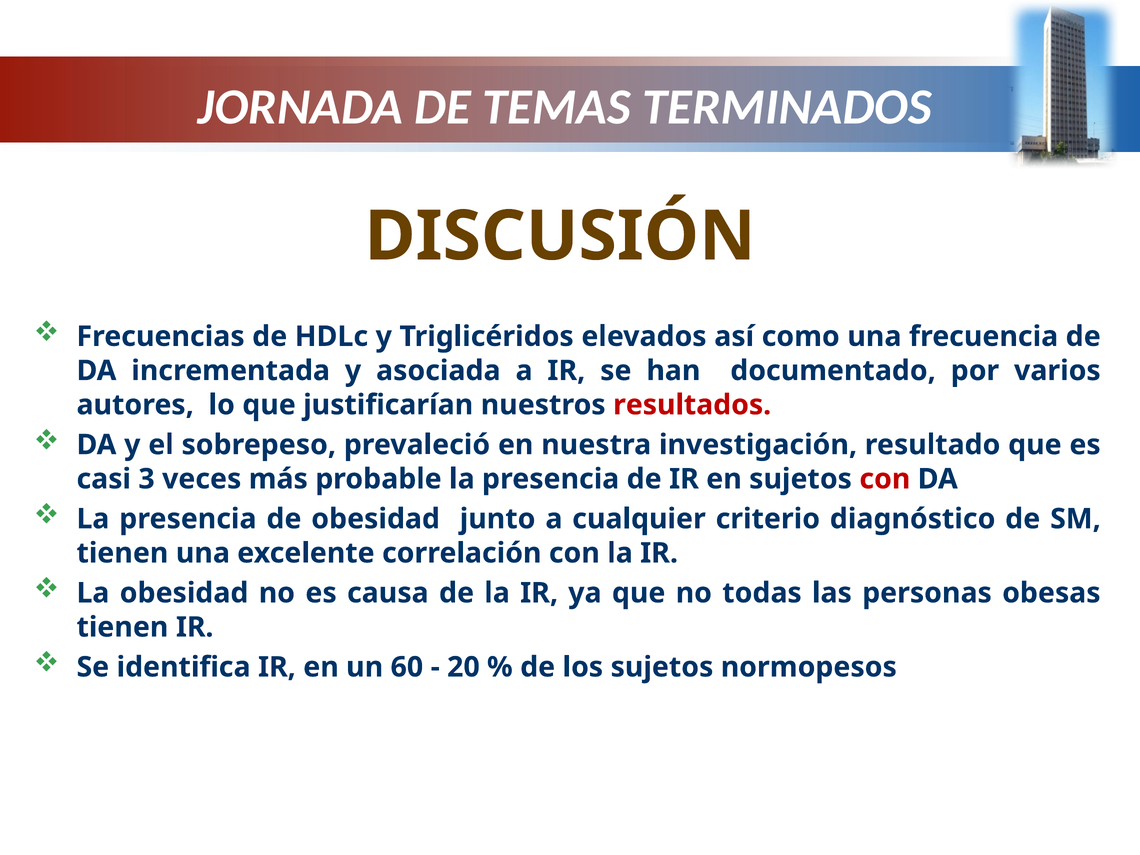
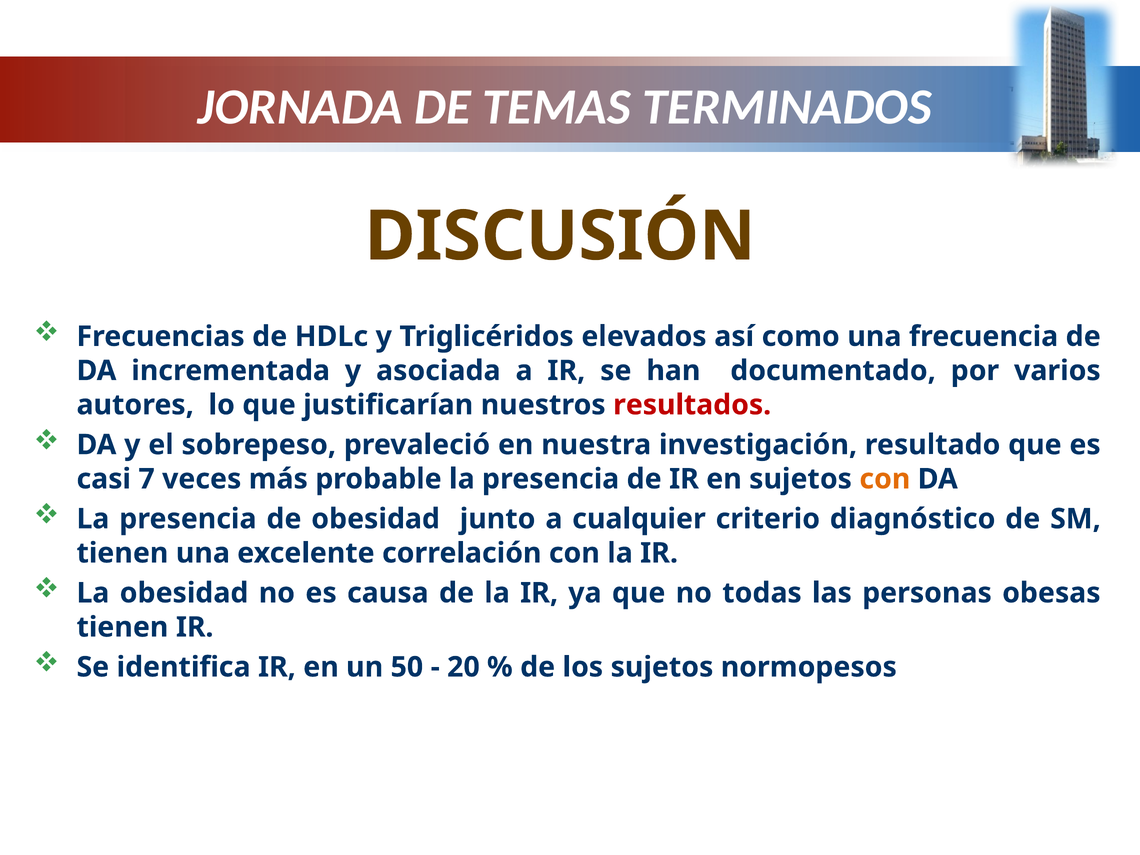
3: 3 -> 7 (147, 479)
con colour: red -> orange (885, 479)
60: 60 -> 50 (407, 667)
